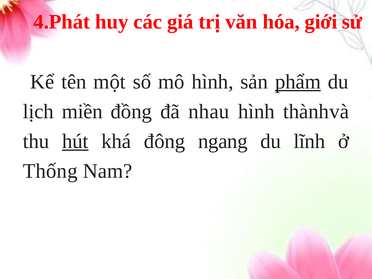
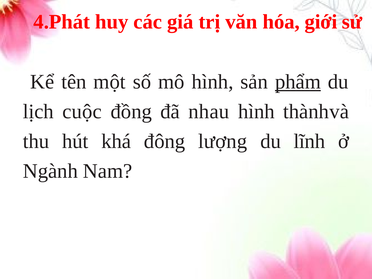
miền: miền -> cuộc (82, 111)
hút underline: present -> none (75, 141)
ngang: ngang -> lượng (223, 141)
Thống: Thống -> Ngành (50, 171)
